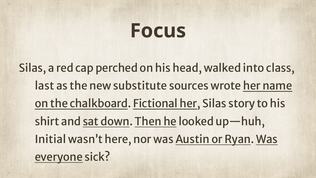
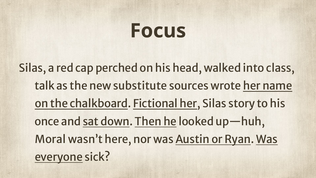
last: last -> talk (45, 86)
shirt: shirt -> once (47, 121)
Initial: Initial -> Moral (50, 139)
